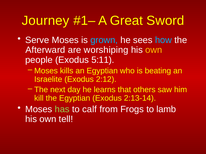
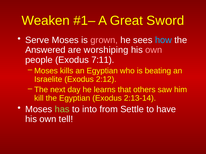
Journey: Journey -> Weaken (46, 21)
grown colour: light blue -> pink (104, 40)
Afterward: Afterward -> Answered (45, 50)
own colour: yellow -> pink (154, 50)
5:11: 5:11 -> 7:11 (103, 60)
calf: calf -> into (90, 110)
Frogs: Frogs -> Settle (132, 110)
lamb: lamb -> have (166, 110)
